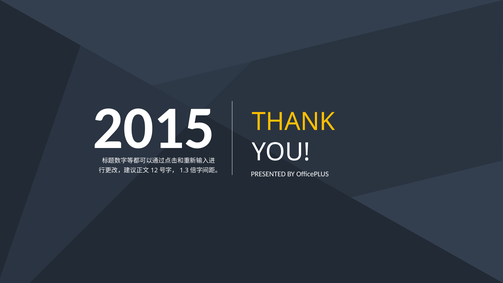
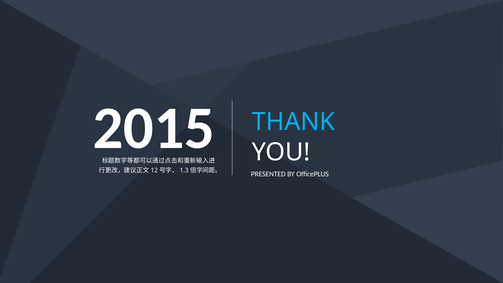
THANK colour: yellow -> light blue (293, 122)
